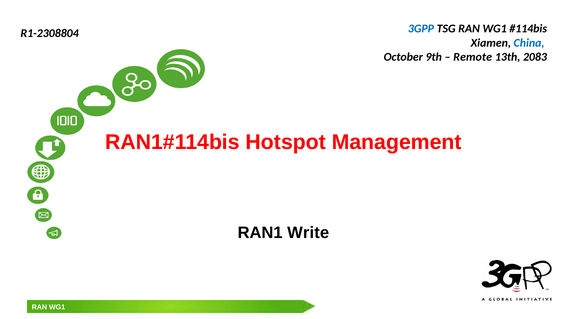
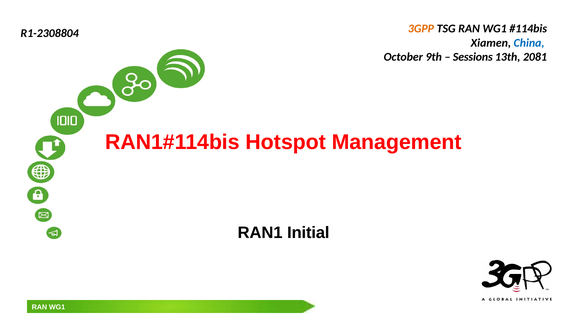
3GPP colour: blue -> orange (421, 29)
Remote: Remote -> Sessions (473, 57)
2083: 2083 -> 2081 (535, 57)
Write: Write -> Initial (308, 233)
